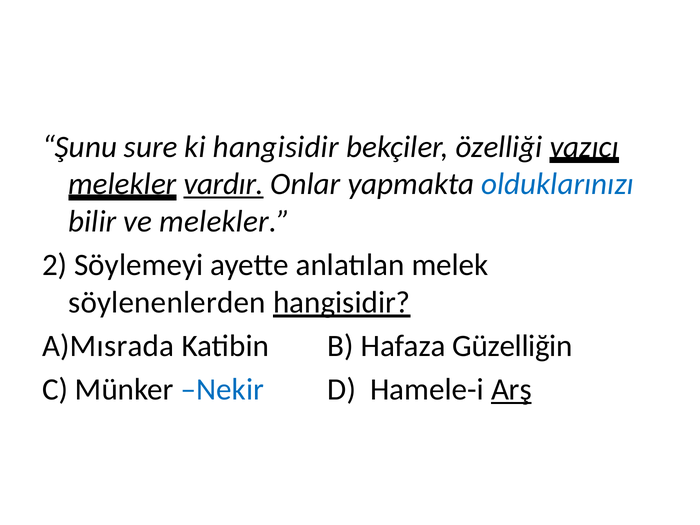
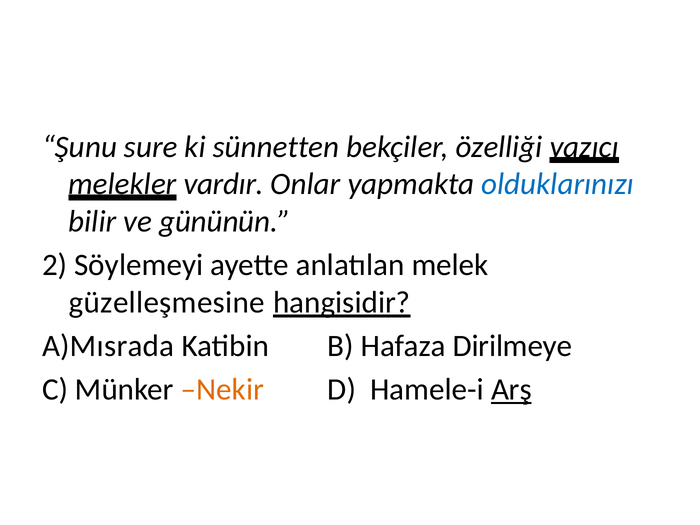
ki hangisidir: hangisidir -> sünnetten (276, 147)
vardır underline: present -> none (224, 184)
ve melekler: melekler -> gününün (225, 222)
söylenenlerden: söylenenlerden -> güzelleşmesine (167, 302)
Güzelliğin: Güzelliğin -> Dirilmeye (512, 346)
Nekir colour: blue -> orange (222, 390)
